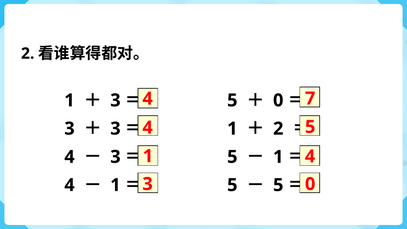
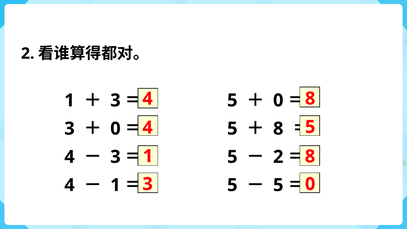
4 7: 7 -> 8 (310, 98)
3: 3 -> 0 (115, 129)
1: 1 -> 5 (232, 129)
2: 2 -> 8 (278, 129)
1 4: 4 -> 8 (310, 156)
1: 1 -> 2 (278, 157)
